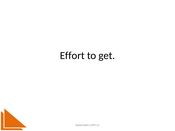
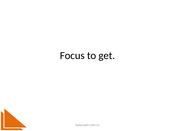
Effort: Effort -> Focus (72, 56)
